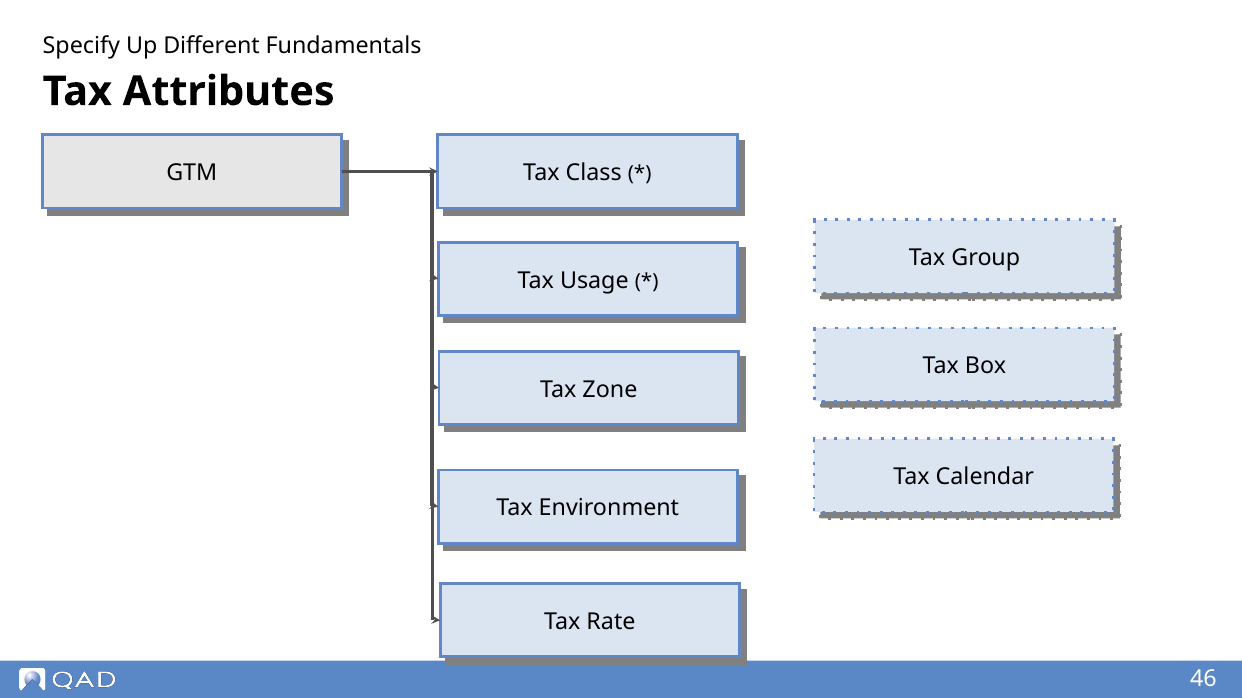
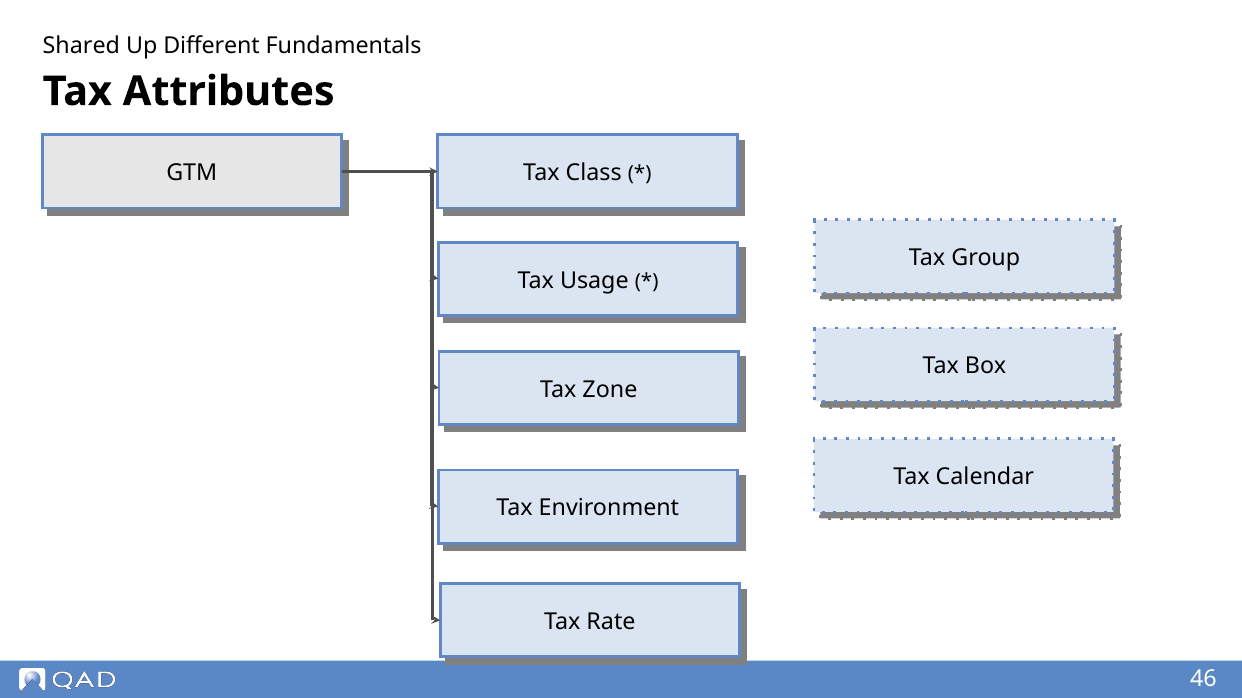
Specify: Specify -> Shared (81, 46)
